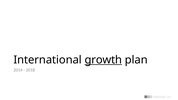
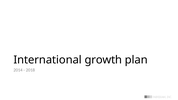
growth underline: present -> none (103, 60)
